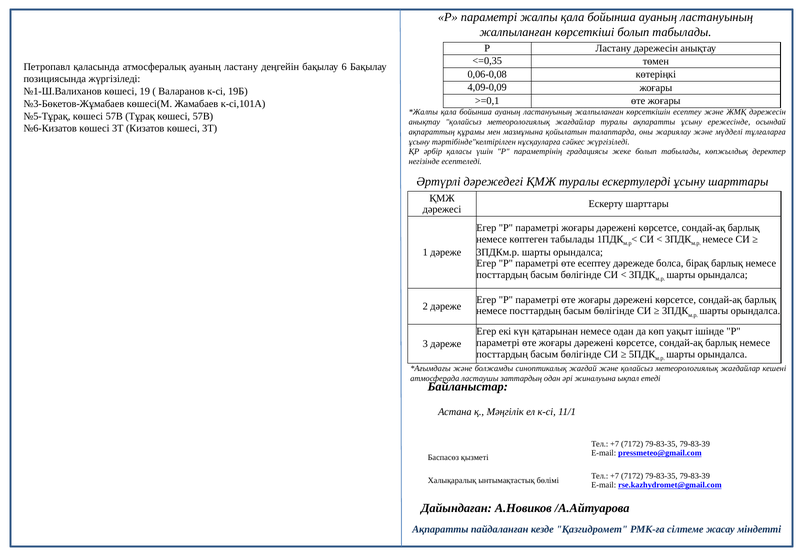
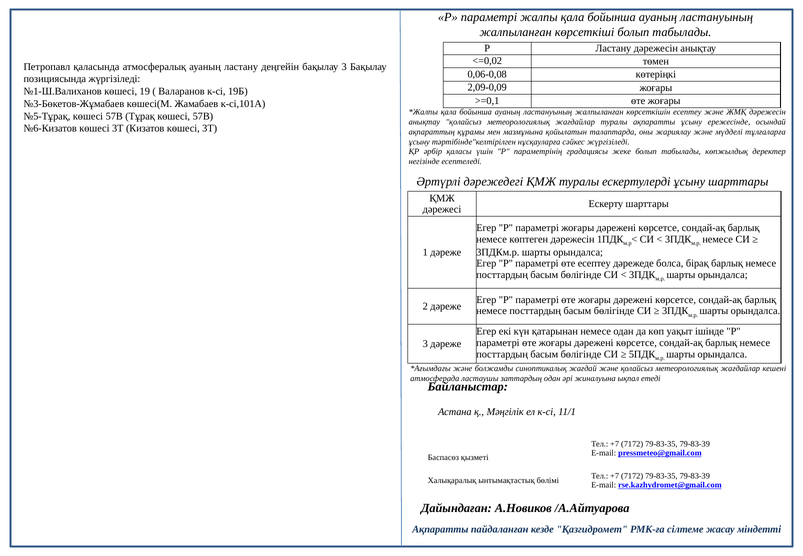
<=0,35: <=0,35 -> <=0,02 (487, 61)
бақылау 6: 6 -> 3 (344, 67)
4,09-0,09: 4,09-0,09 -> 2,09-0,09 (487, 88)
көптеген табылады: табылады -> дәрежесін (573, 239)
